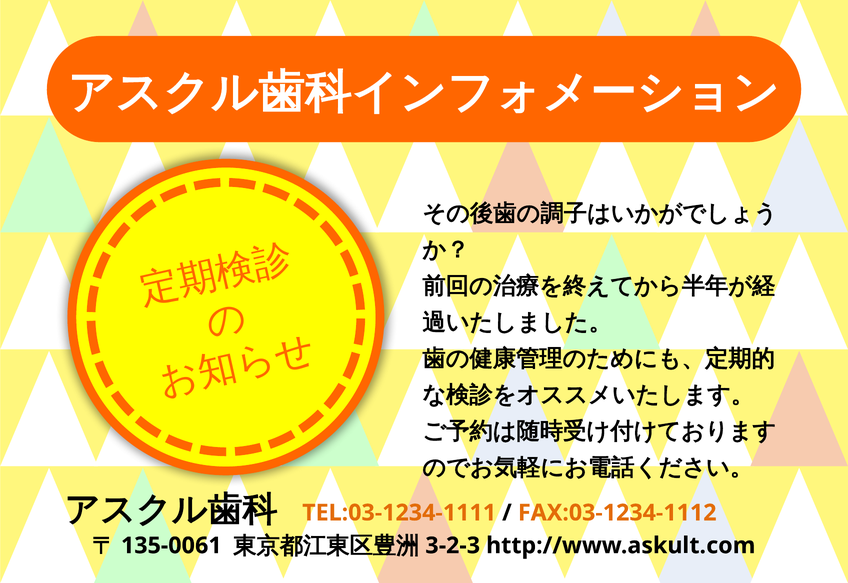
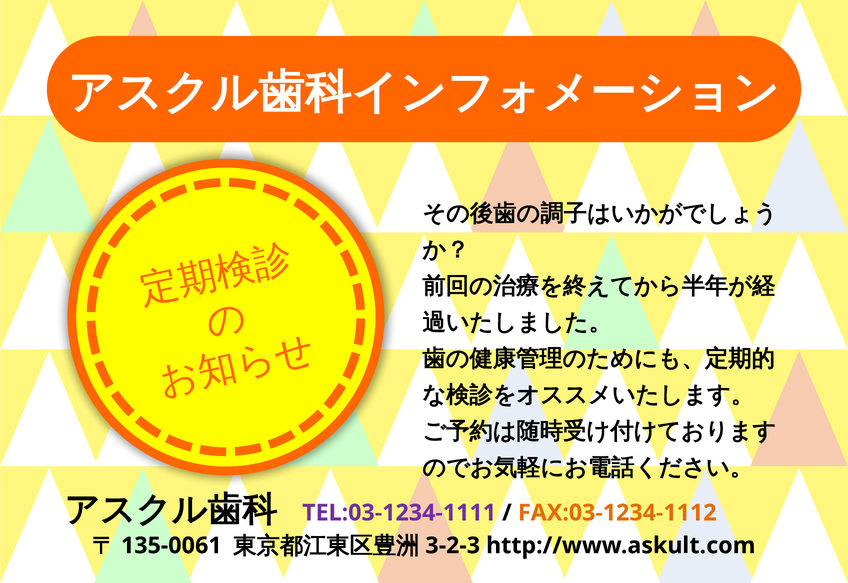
TEL:03-1234-1111 colour: orange -> purple (399, 513)
